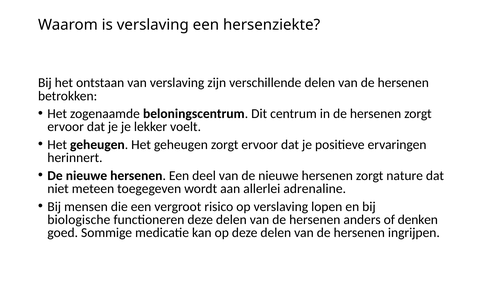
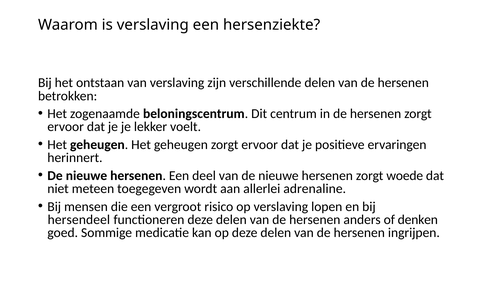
nature: nature -> woede (405, 175)
biologische: biologische -> hersendeel (79, 219)
